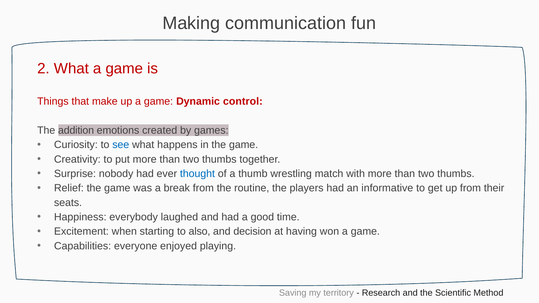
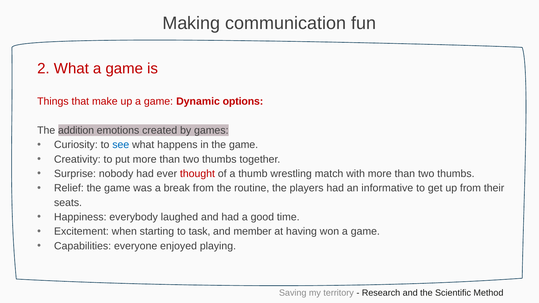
control: control -> options (243, 102)
thought colour: blue -> red (197, 174)
also: also -> task (200, 232)
decision: decision -> member (252, 232)
